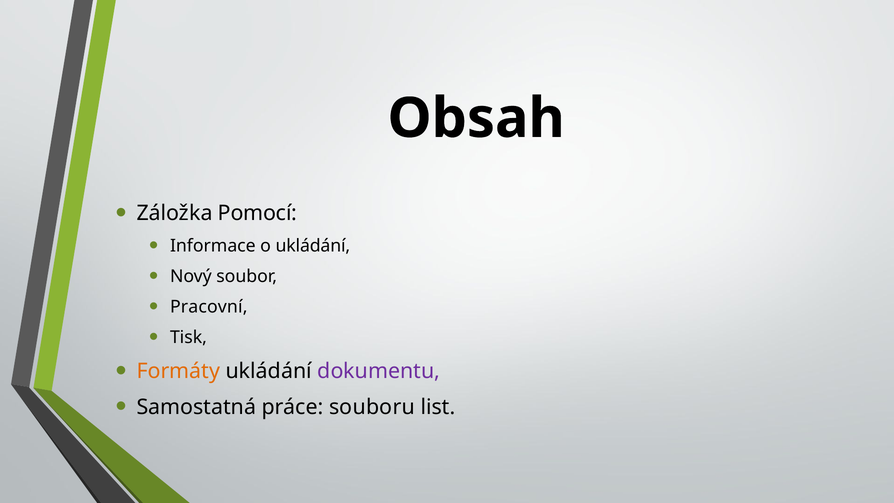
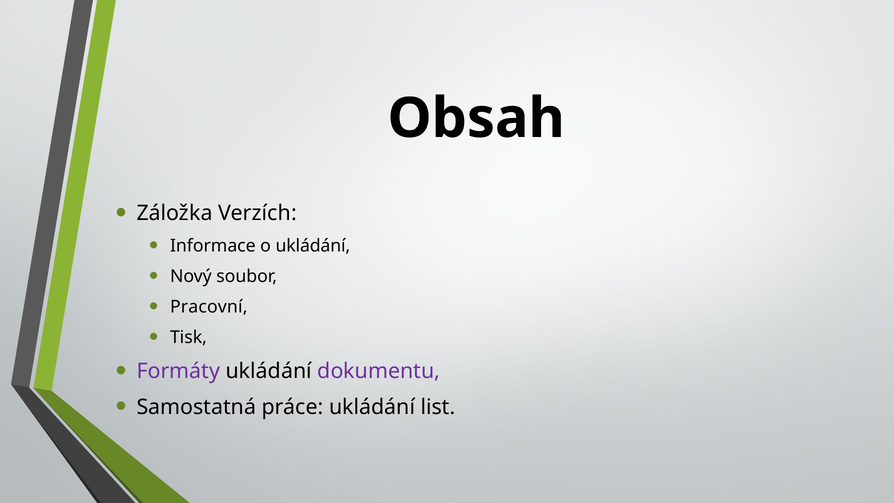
Pomocí: Pomocí -> Verzích (257, 213)
Formáty colour: orange -> purple (178, 371)
práce souboru: souboru -> ukládání (372, 407)
